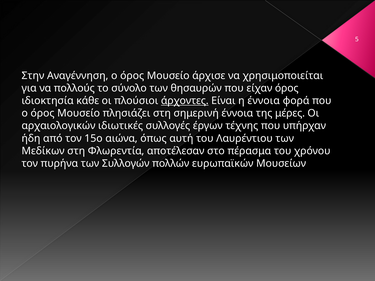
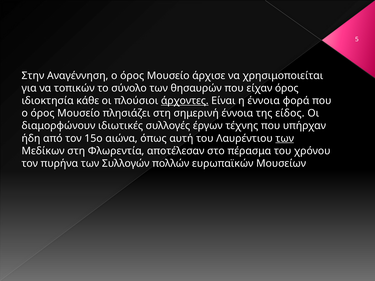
πολλούς: πολλούς -> τοπικών (74, 88)
μέρες: μέρες -> είδος (290, 113)
αρχαιολογικών: αρχαιολογικών -> διαμορφώνουν (58, 126)
των underline: none -> present (285, 138)
